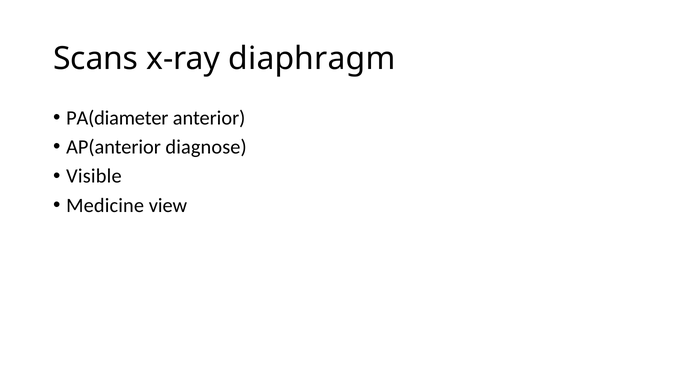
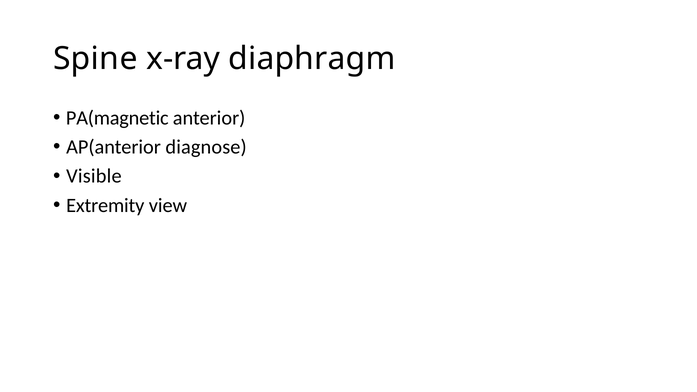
Scans: Scans -> Spine (95, 59)
PA(diameter: PA(diameter -> PA(magnetic (117, 118)
Medicine: Medicine -> Extremity (105, 206)
